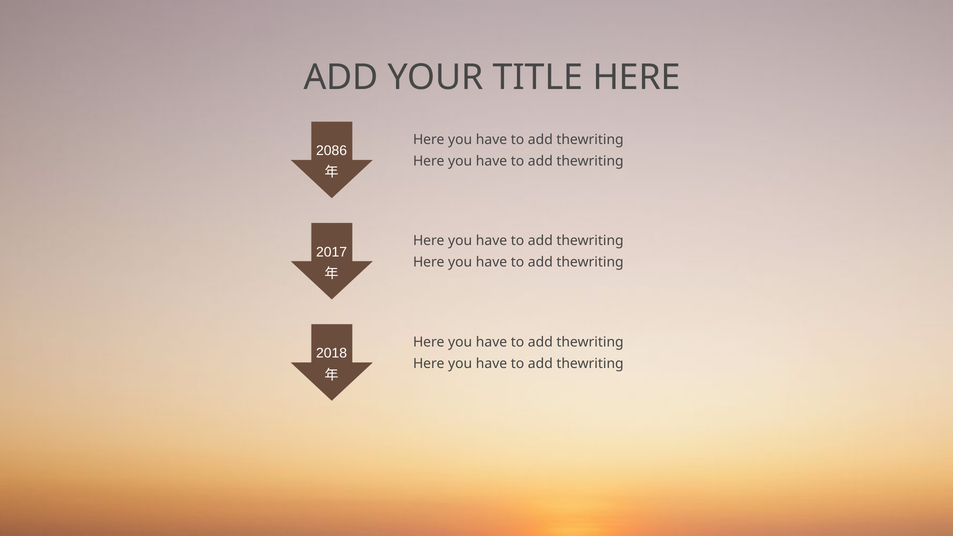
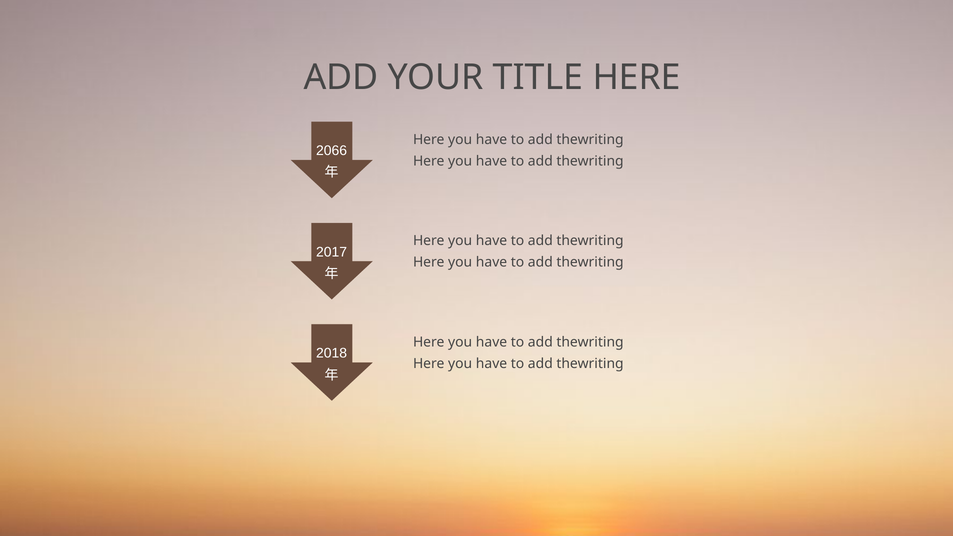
2086: 2086 -> 2066 (332, 151)
